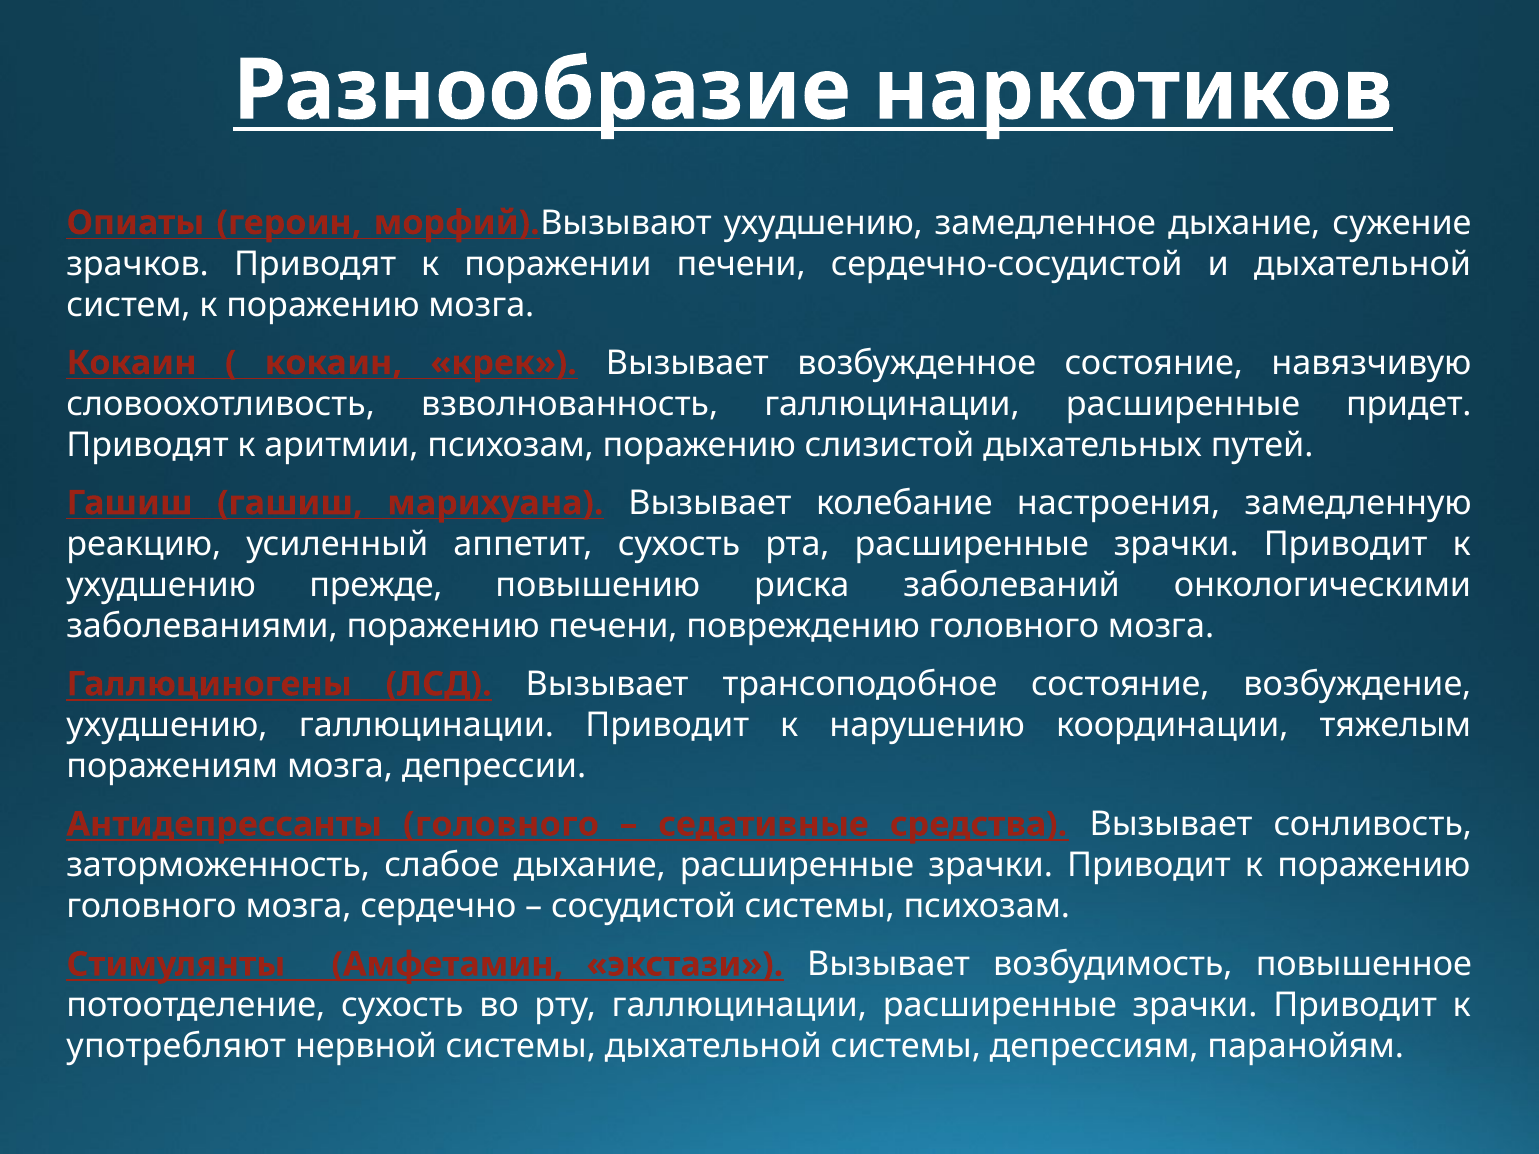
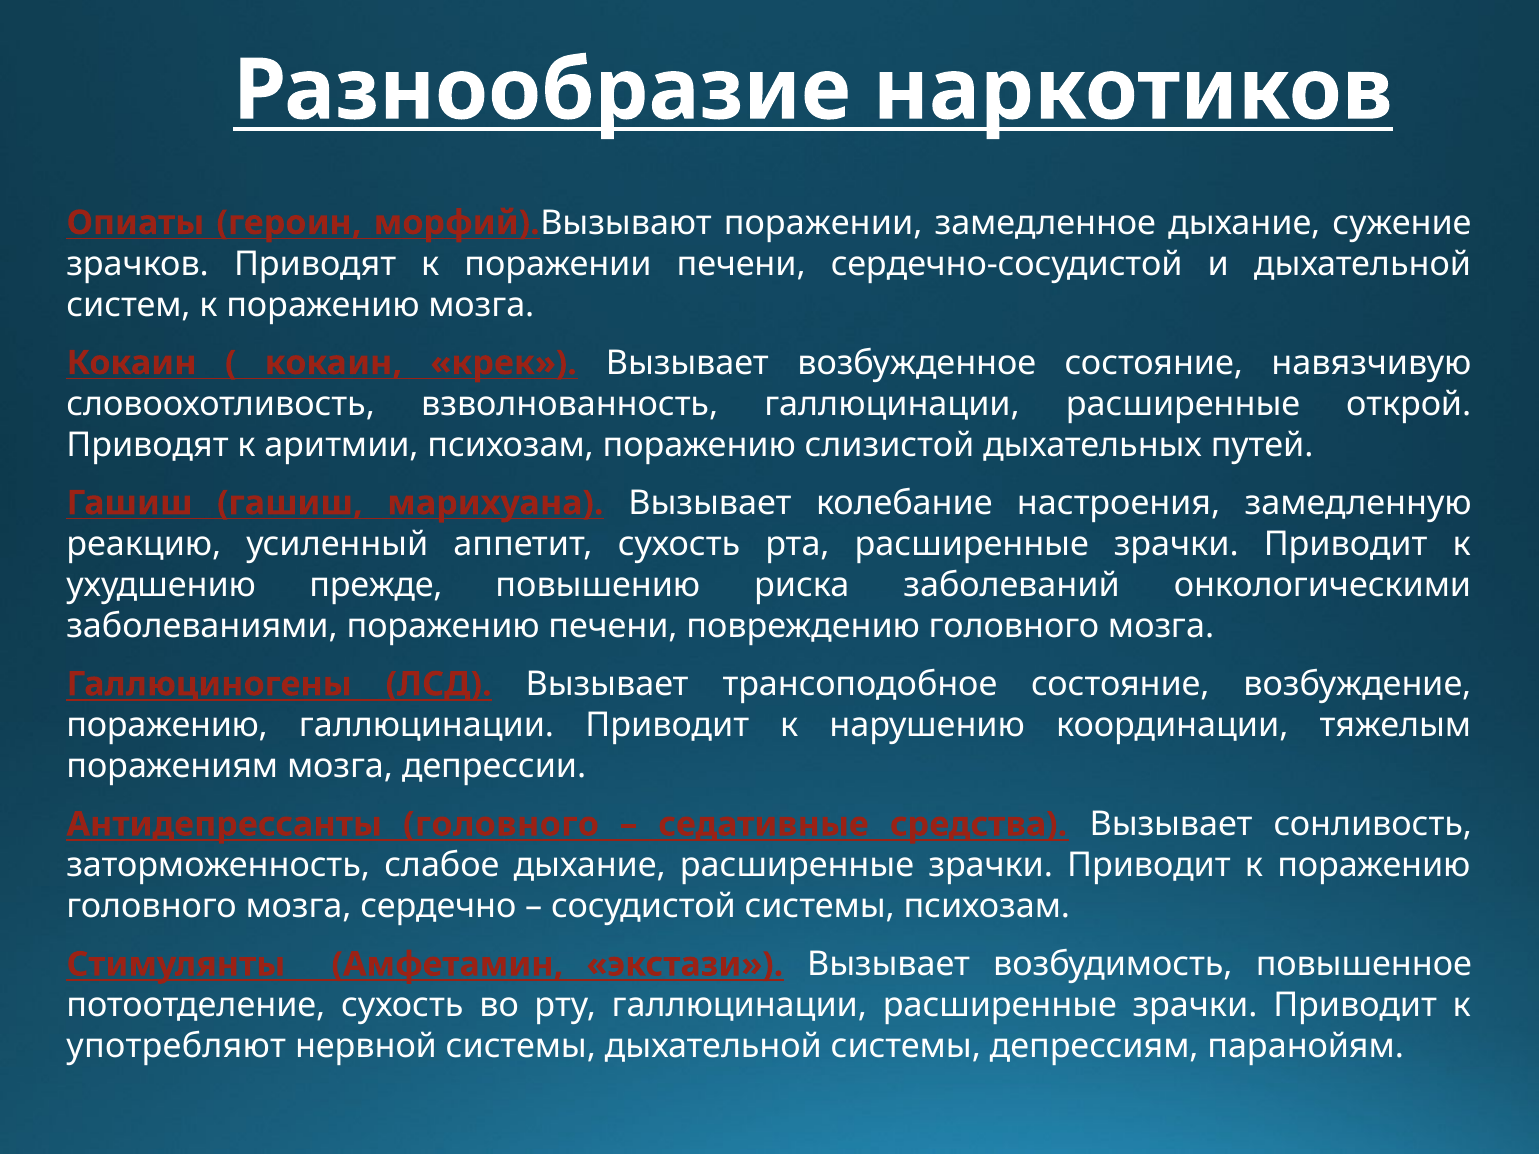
морфий).Вызывают ухудшению: ухудшению -> поражении (823, 223)
придет: придет -> открой (1409, 404)
ухудшению: ухудшению -> поражению (167, 725)
